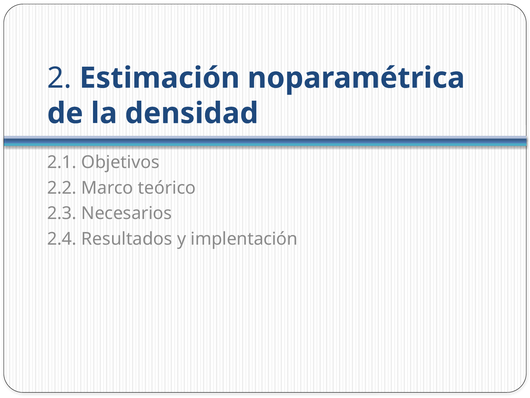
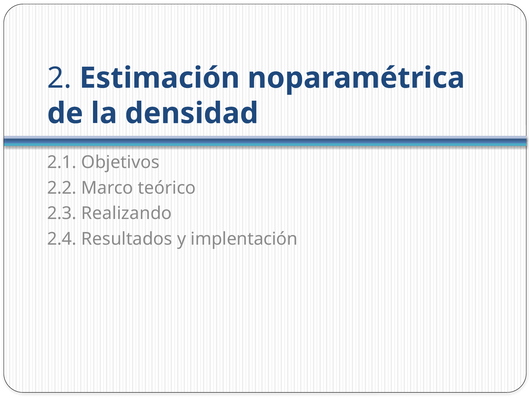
Necesarios: Necesarios -> Realizando (127, 213)
